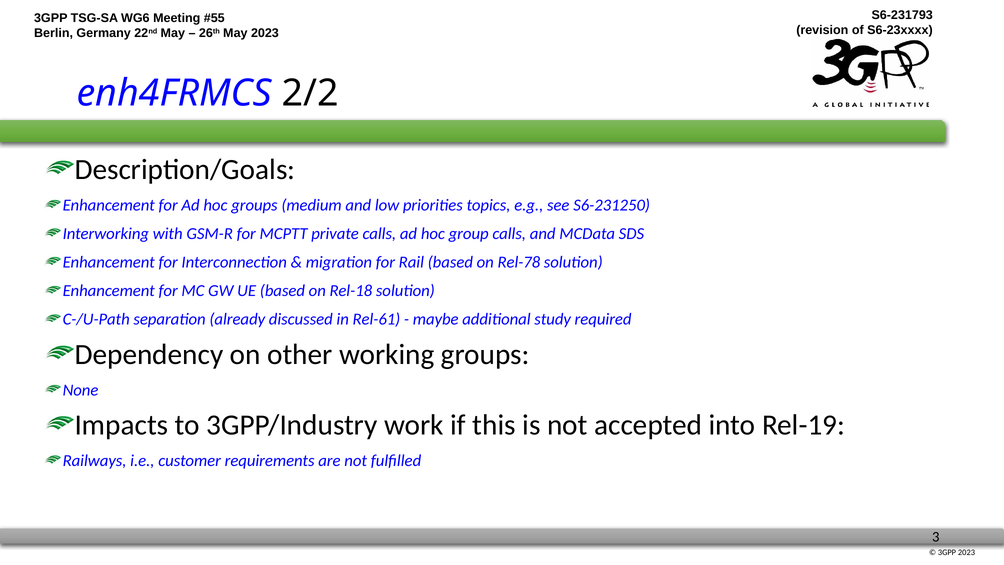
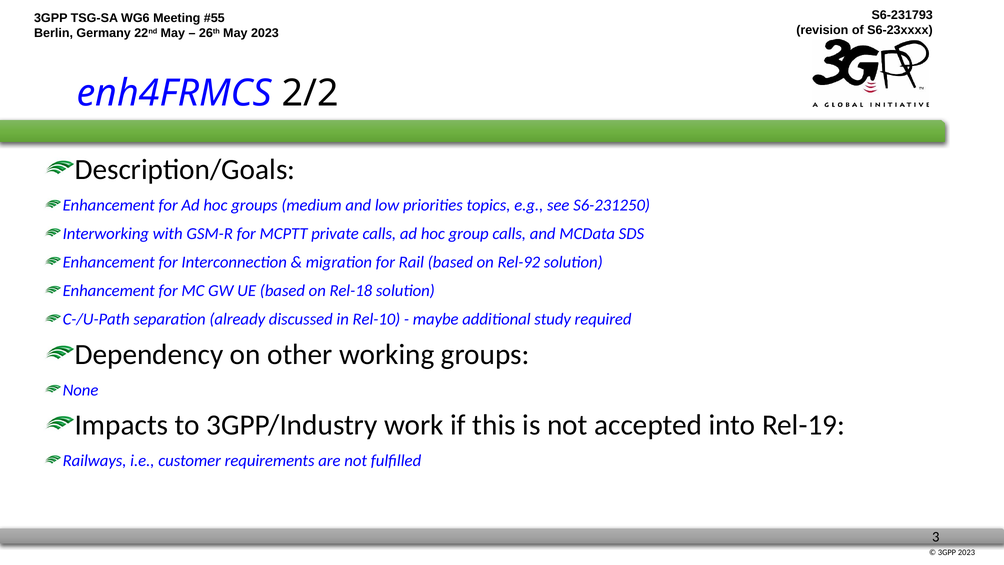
Rel-78: Rel-78 -> Rel-92 (519, 262)
Rel-61: Rel-61 -> Rel-10 (376, 319)
